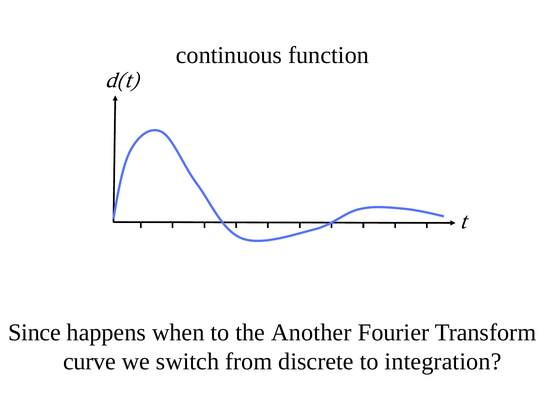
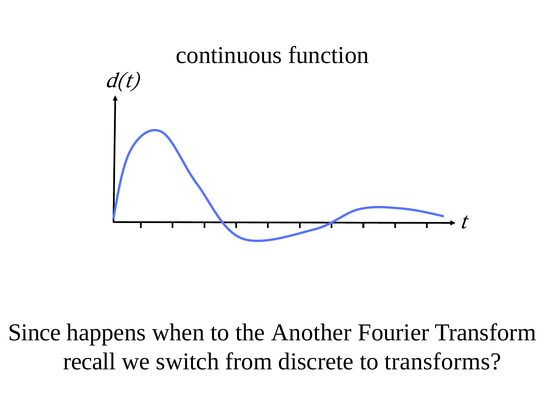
curve: curve -> recall (89, 361)
integration: integration -> transforms (443, 361)
